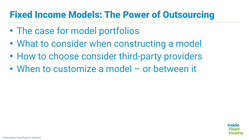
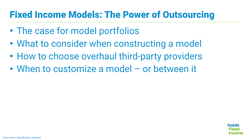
choose consider: consider -> overhaul (99, 56)
